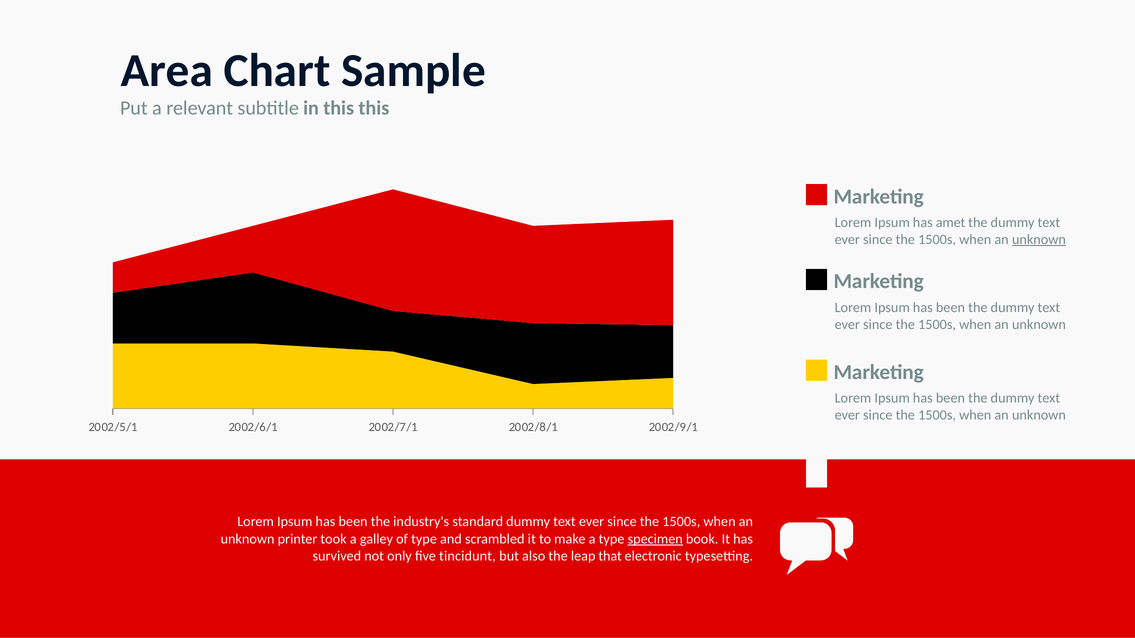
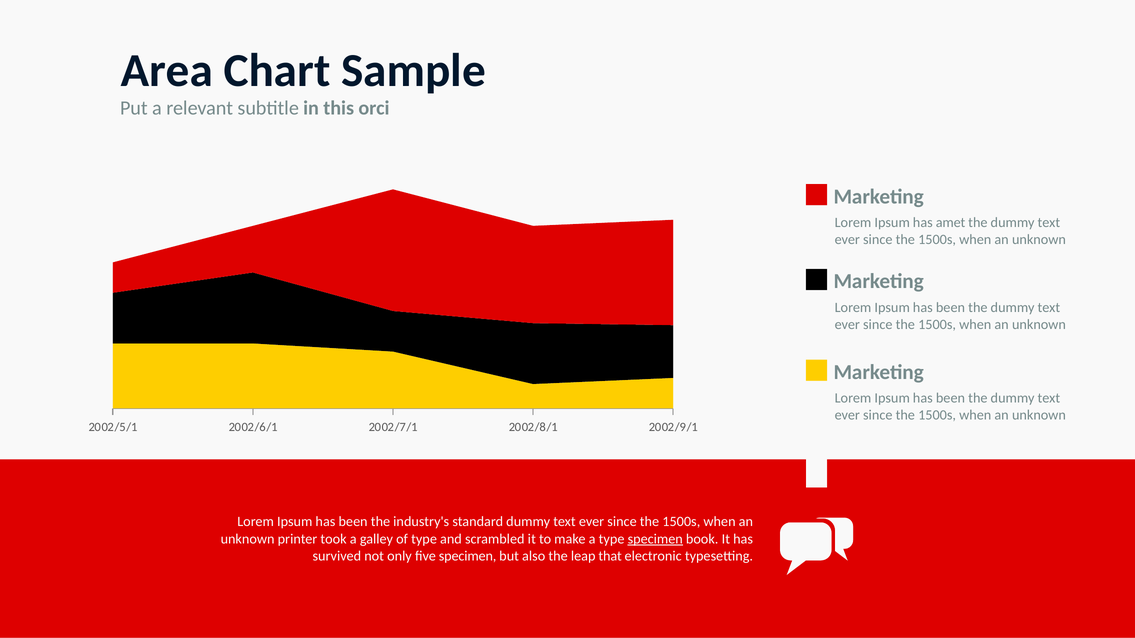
this this: this -> orci (374, 108)
unknown underline: present -> none (1039, 240)
five tincidunt: tincidunt -> specimen (468, 556)
